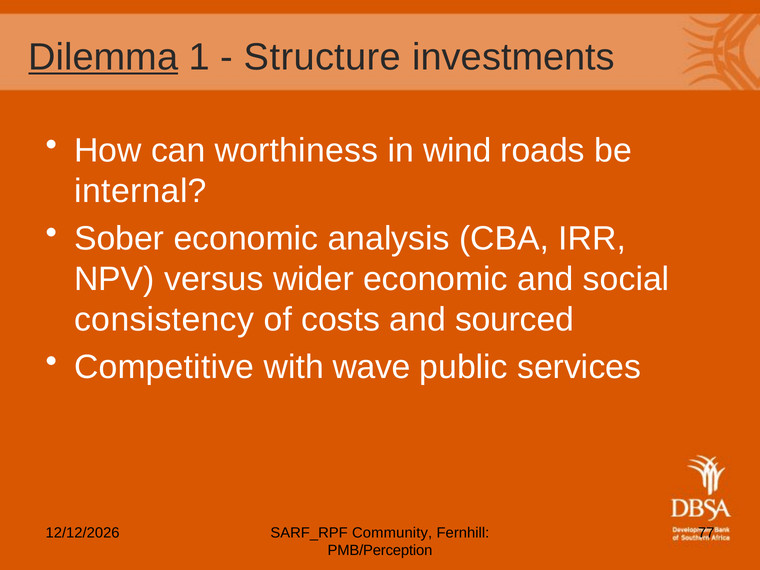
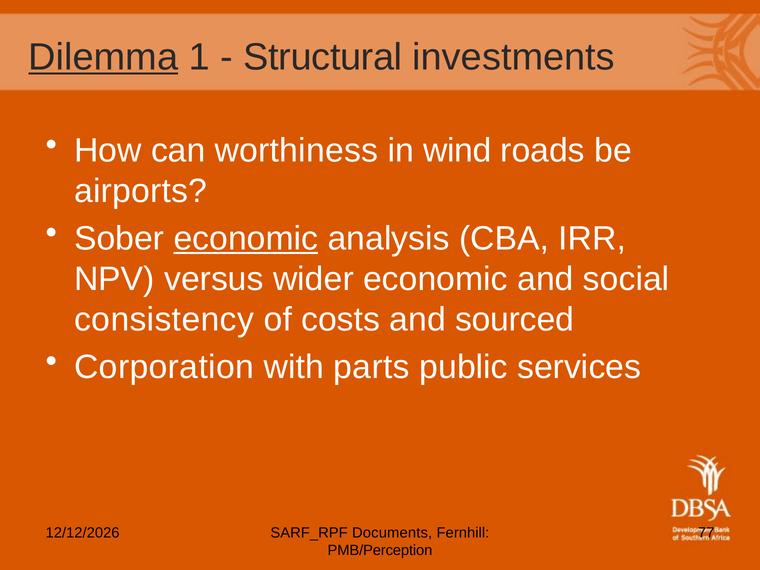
Structure: Structure -> Structural (323, 57)
internal: internal -> airports (141, 191)
economic underline: none -> present (246, 239)
Competitive: Competitive -> Corporation (164, 367)
wave: wave -> parts (371, 367)
Community: Community -> Documents (392, 533)
